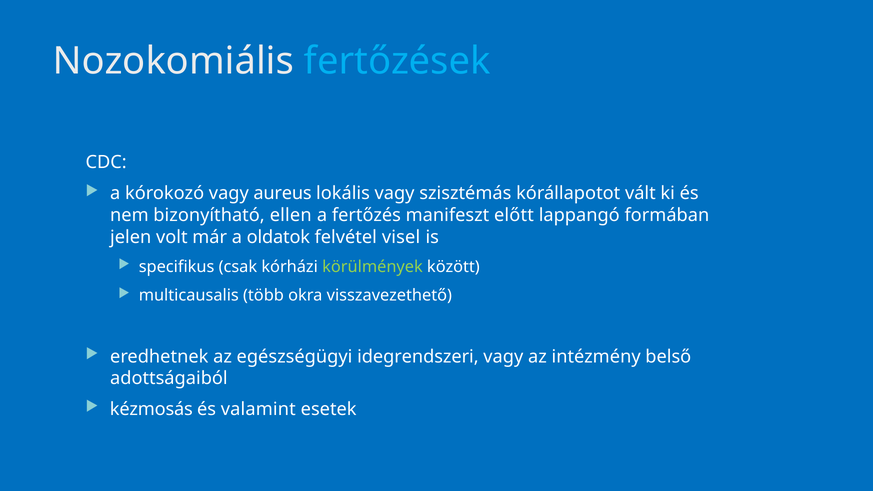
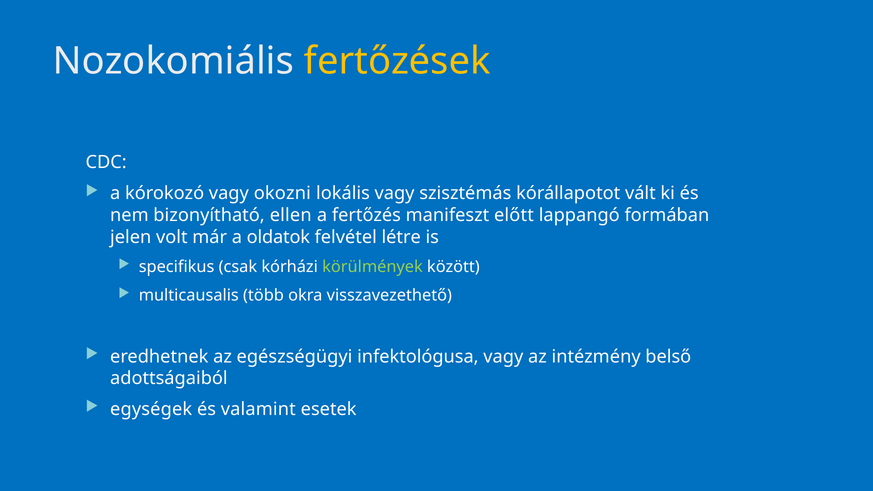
fertőzések colour: light blue -> yellow (397, 61)
aureus: aureus -> okozni (282, 193)
visel: visel -> létre (401, 237)
idegrendszeri: idegrendszeri -> infektológusa (418, 357)
kézmosás: kézmosás -> egységek (151, 409)
